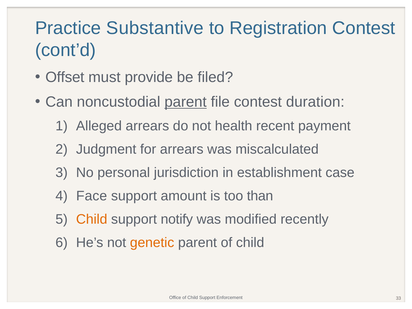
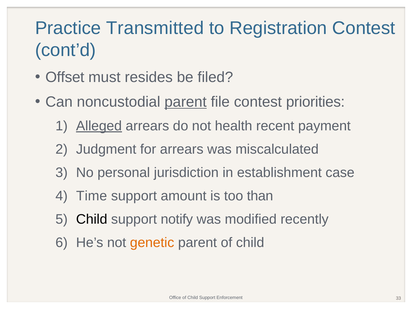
Substantive: Substantive -> Transmitted (155, 28)
provide: provide -> resides (149, 77)
duration: duration -> priorities (315, 102)
Alleged underline: none -> present (99, 126)
Face: Face -> Time (92, 196)
Child colour: orange -> black (92, 219)
